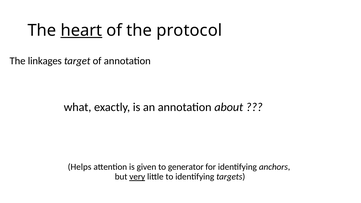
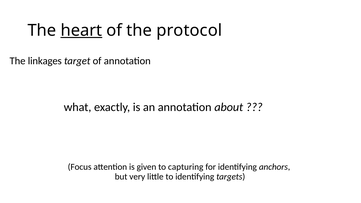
Helps: Helps -> Focus (80, 167)
generator: generator -> capturing (186, 167)
very underline: present -> none (137, 177)
